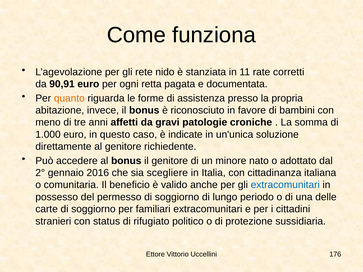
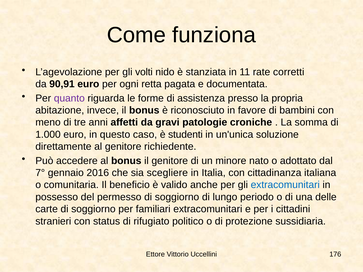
rete: rete -> volti (144, 72)
quanto colour: orange -> purple (69, 98)
indicate: indicate -> studenti (185, 135)
2°: 2° -> 7° (40, 173)
